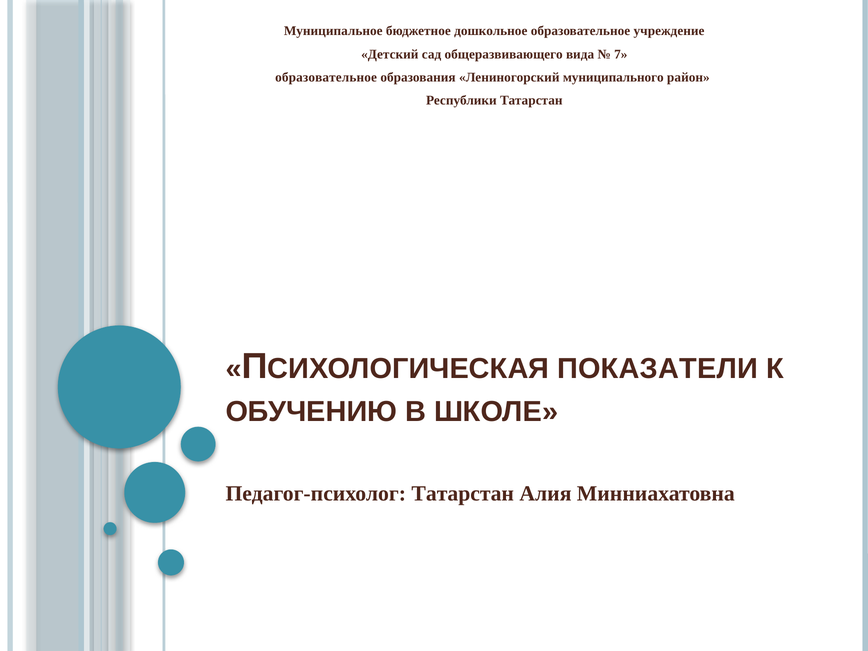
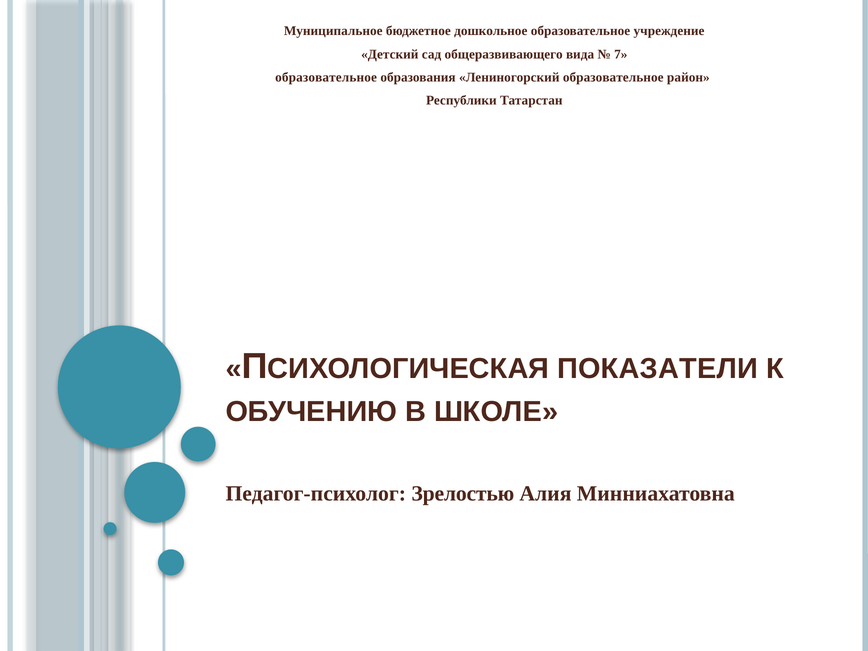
Лениногорский муниципального: муниципального -> образовательное (613, 77)
Педагог-психолог Татарстан: Татарстан -> Зрелостью (463, 494)
